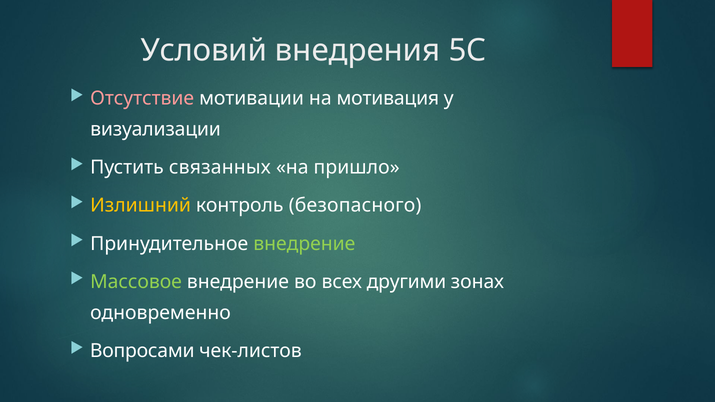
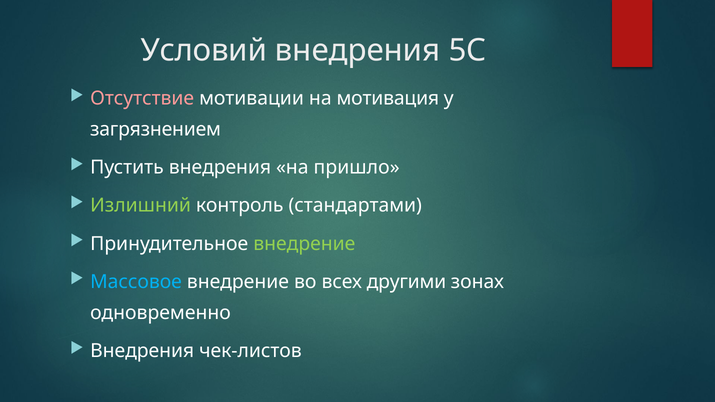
визуализации: визуализации -> загрязнением (156, 130)
Пустить связанных: связанных -> внедрения (220, 168)
Излишний colour: yellow -> light green (141, 206)
безопасного: безопасного -> стандартами (355, 206)
Массовое colour: light green -> light blue (136, 282)
Вопросами: Вопросами -> Внедрения (142, 351)
